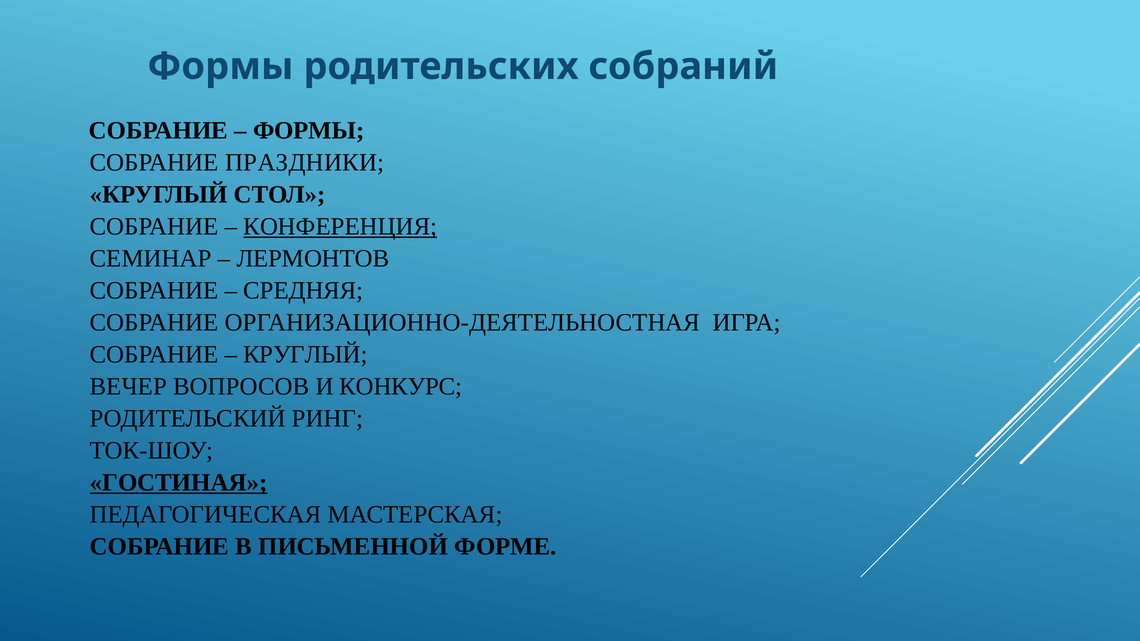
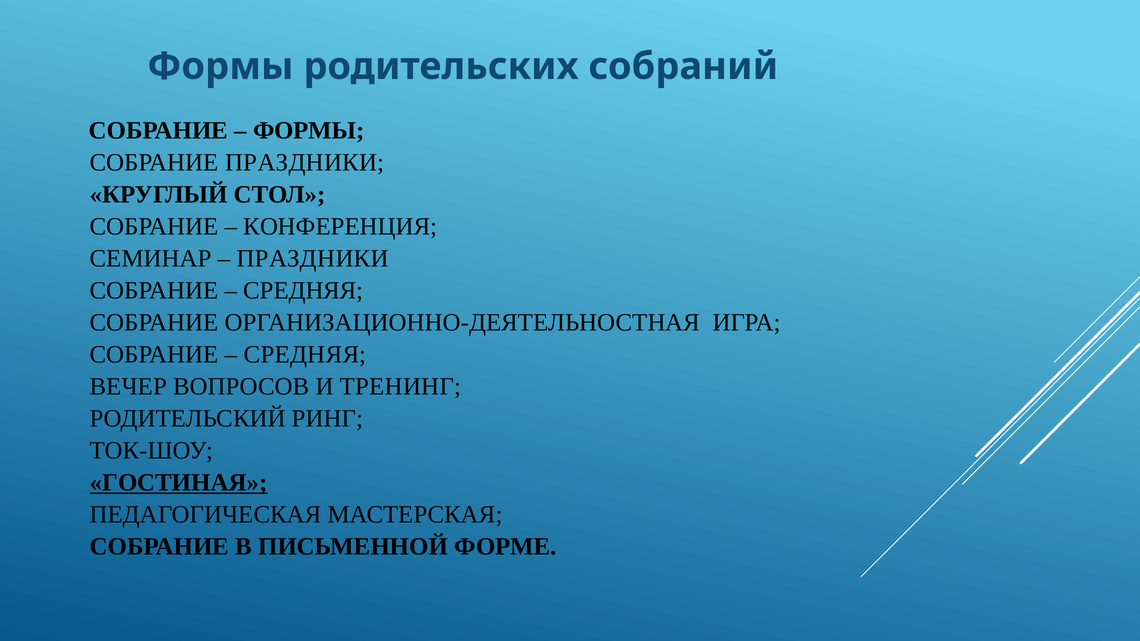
КОНФЕРЕНЦИЯ underline: present -> none (340, 227)
ЛЕРМОНТОВ: ЛЕРМОНТОВ -> ПРАЗДНИКИ (313, 259)
КРУГЛЫЙ: КРУГЛЫЙ -> СРЕДНЯЯ (305, 355)
КОНКУРС: КОНКУРС -> ТРЕНИНГ (400, 387)
